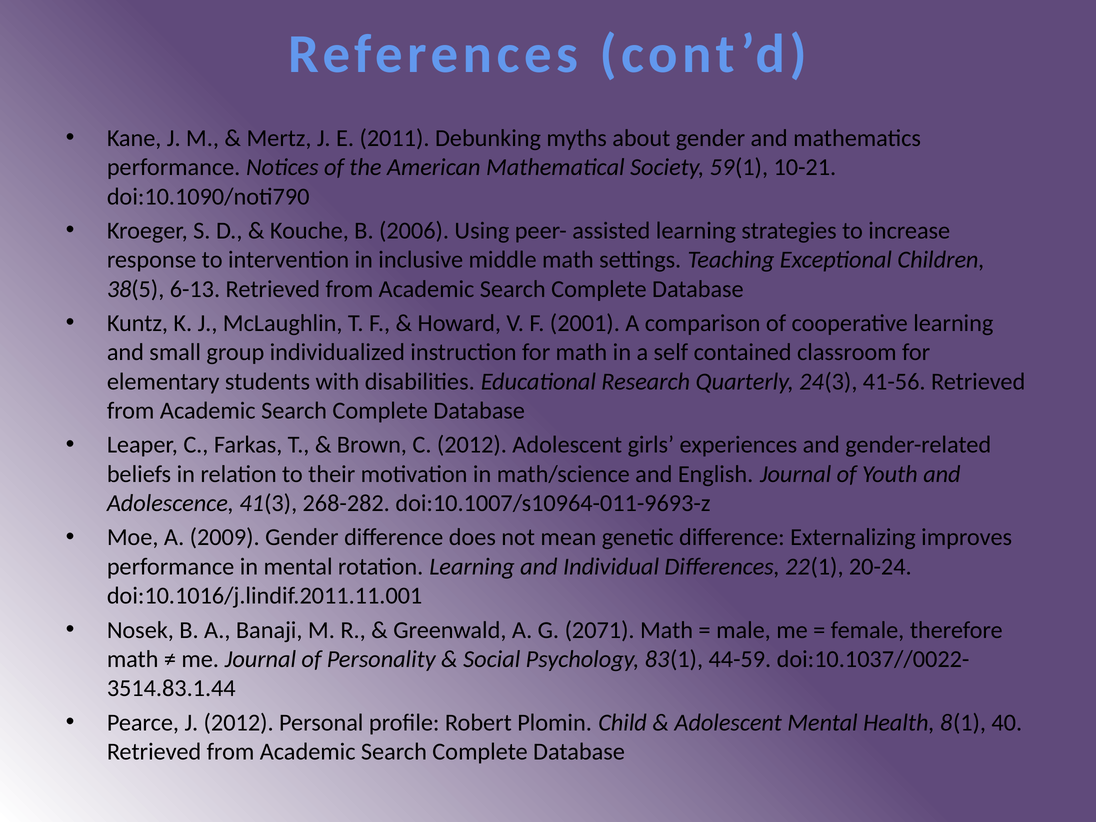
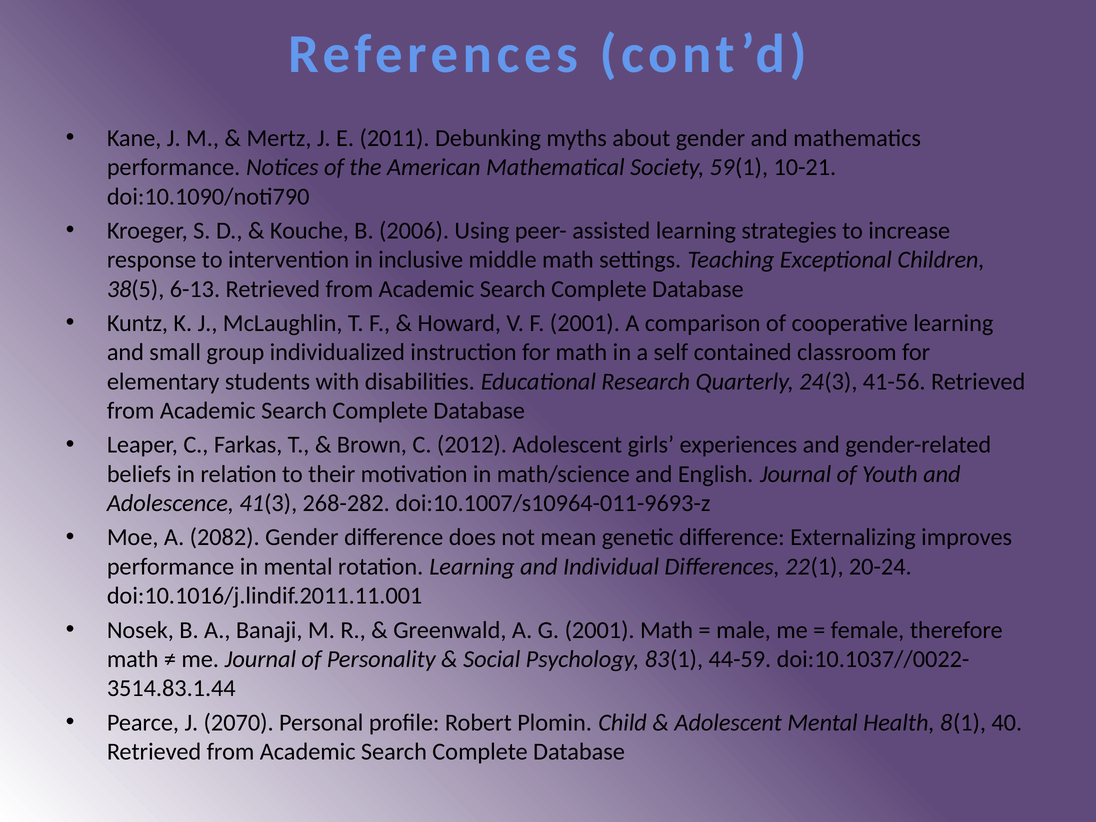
2009: 2009 -> 2082 (225, 537)
G 2071: 2071 -> 2001 (600, 630)
J 2012: 2012 -> 2070 (239, 722)
